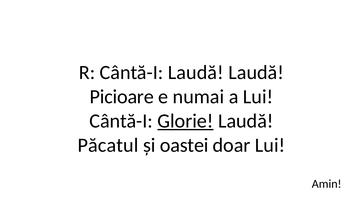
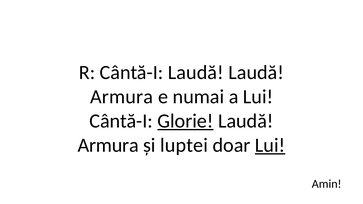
Picioare: Picioare -> Armura (122, 97)
Păcatul: Păcatul -> Armura (108, 145)
oastei: oastei -> luptei (184, 145)
Lui underline: none -> present (270, 145)
